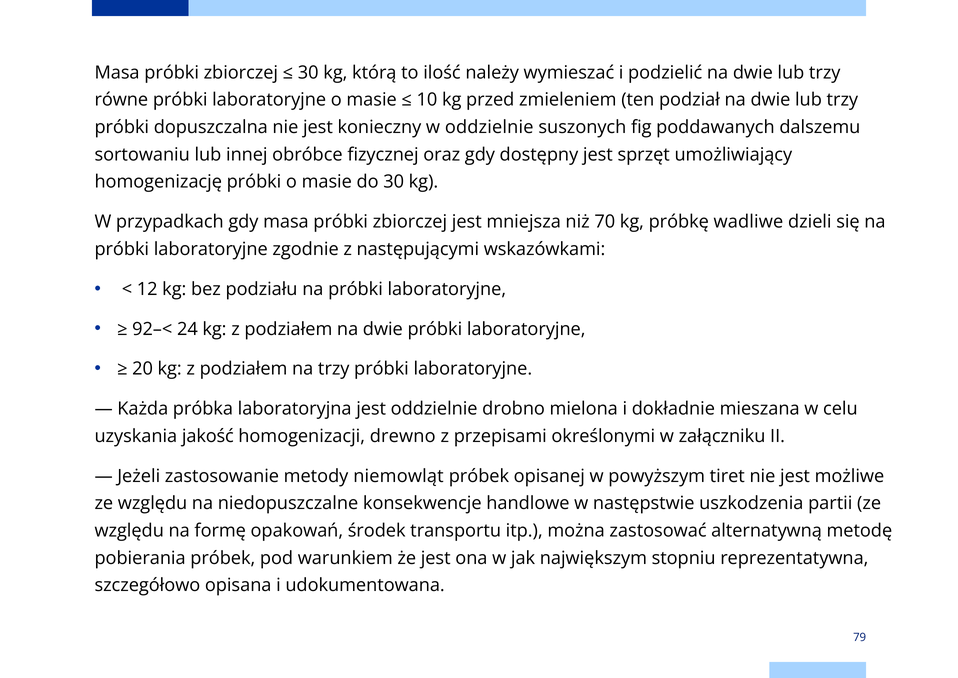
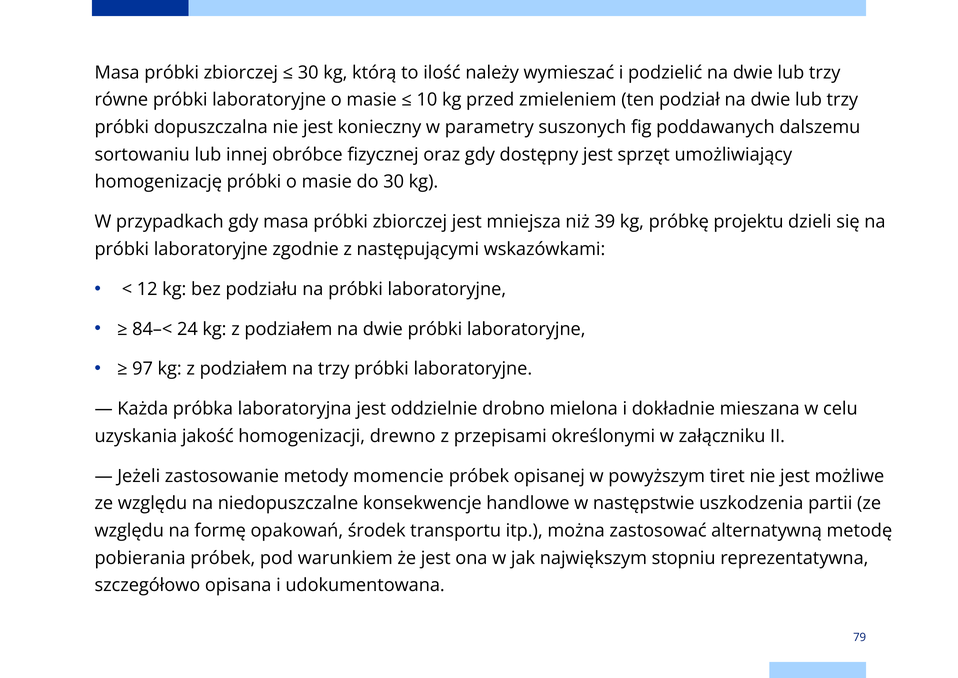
w oddzielnie: oddzielnie -> parametry (489, 127)
70: 70 -> 39 (605, 222)
wadliwe: wadliwe -> projektu (749, 222)
92–<: 92–< -> 84–< (152, 329)
20: 20 -> 97 (143, 369)
niemowląt: niemowląt -> momencie (398, 476)
